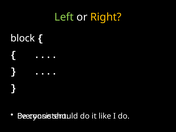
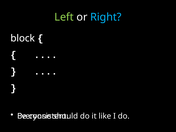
Right colour: yellow -> light blue (106, 17)
